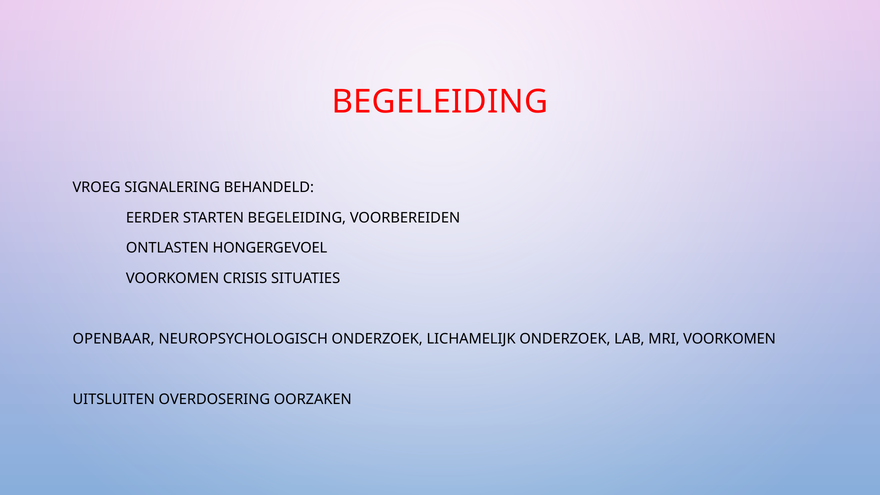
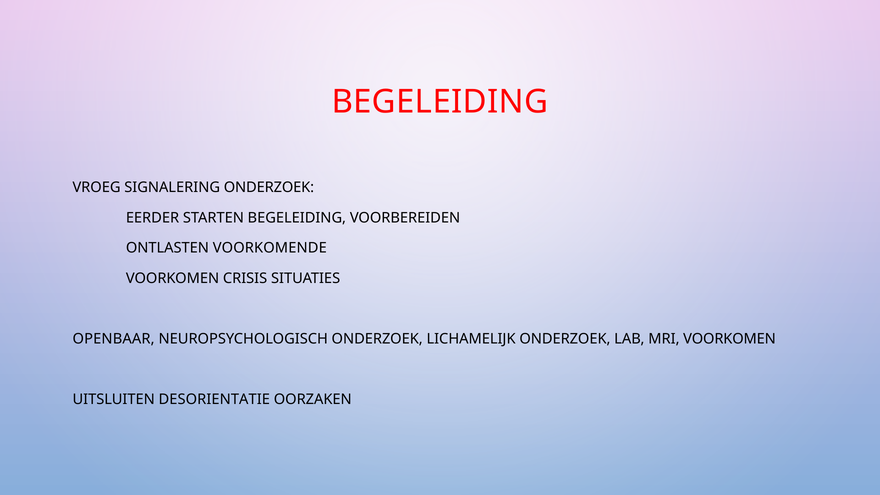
SIGNALERING BEHANDELD: BEHANDELD -> ONDERZOEK (269, 187)
HONGERGEVOEL: HONGERGEVOEL -> VOORKOMENDE (270, 248)
OVERDOSERING: OVERDOSERING -> DESORIENTATIE (214, 399)
